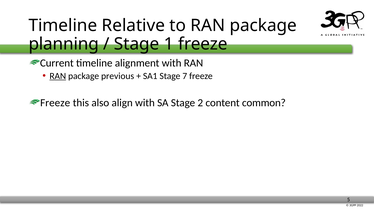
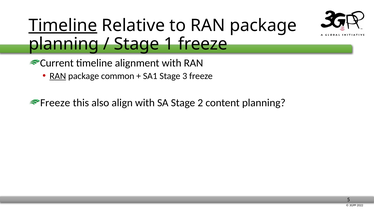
Timeline underline: none -> present (63, 26)
previous: previous -> common (118, 76)
7: 7 -> 3 (185, 76)
content common: common -> planning (264, 103)
